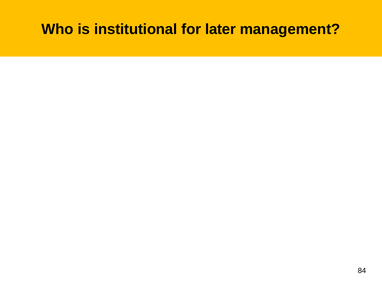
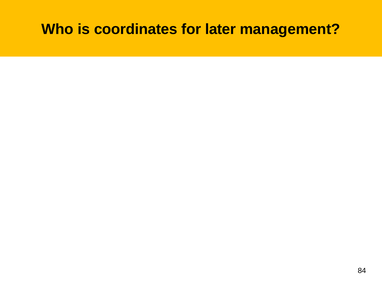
institutional: institutional -> coordinates (136, 29)
